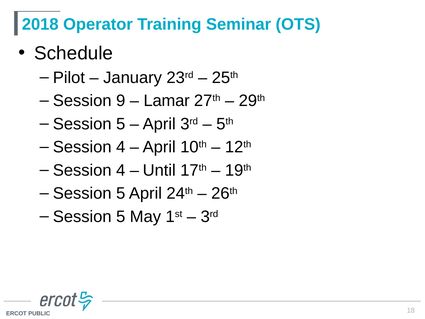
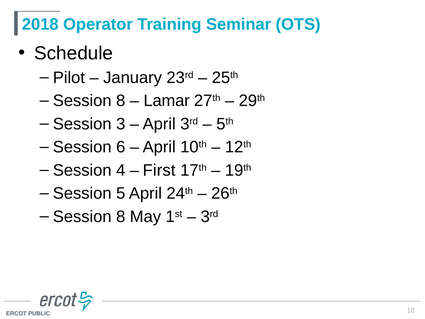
9: 9 -> 8 (121, 101)
5: 5 -> 3 (121, 124)
4: 4 -> 6 (121, 147)
Until: Until -> First (159, 170)
5: 5 -> 8 (121, 217)
